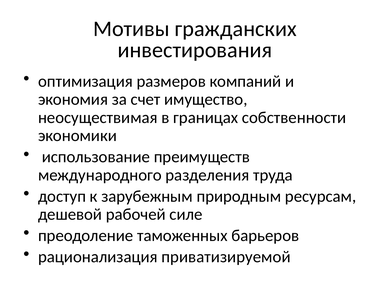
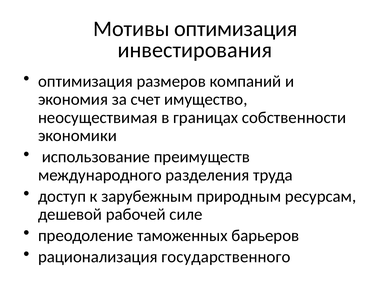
Мотивы гражданских: гражданских -> оптимизация (236, 29)
приватизируемой: приватизируемой -> государственного (226, 257)
